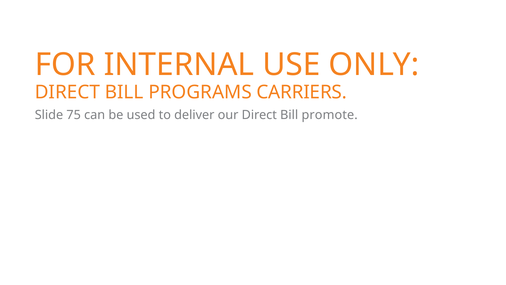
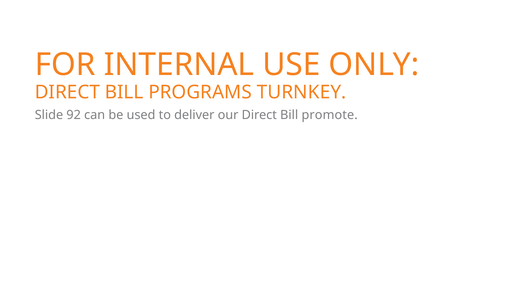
CARRIERS: CARRIERS -> TURNKEY (302, 92)
75: 75 -> 92 (74, 115)
